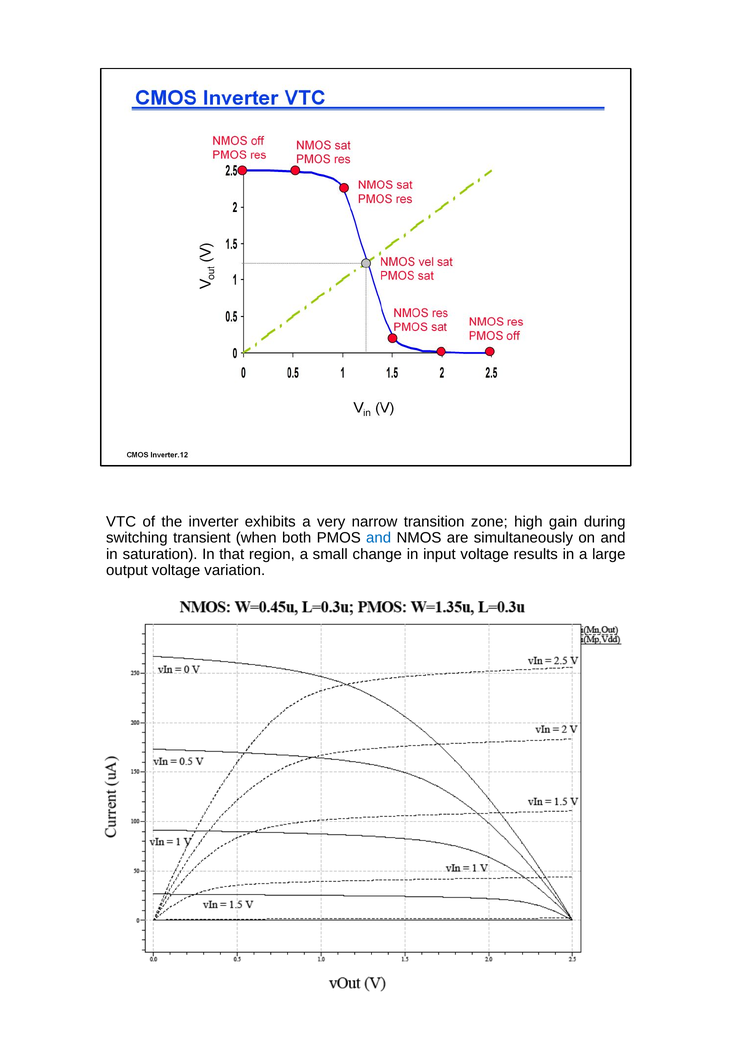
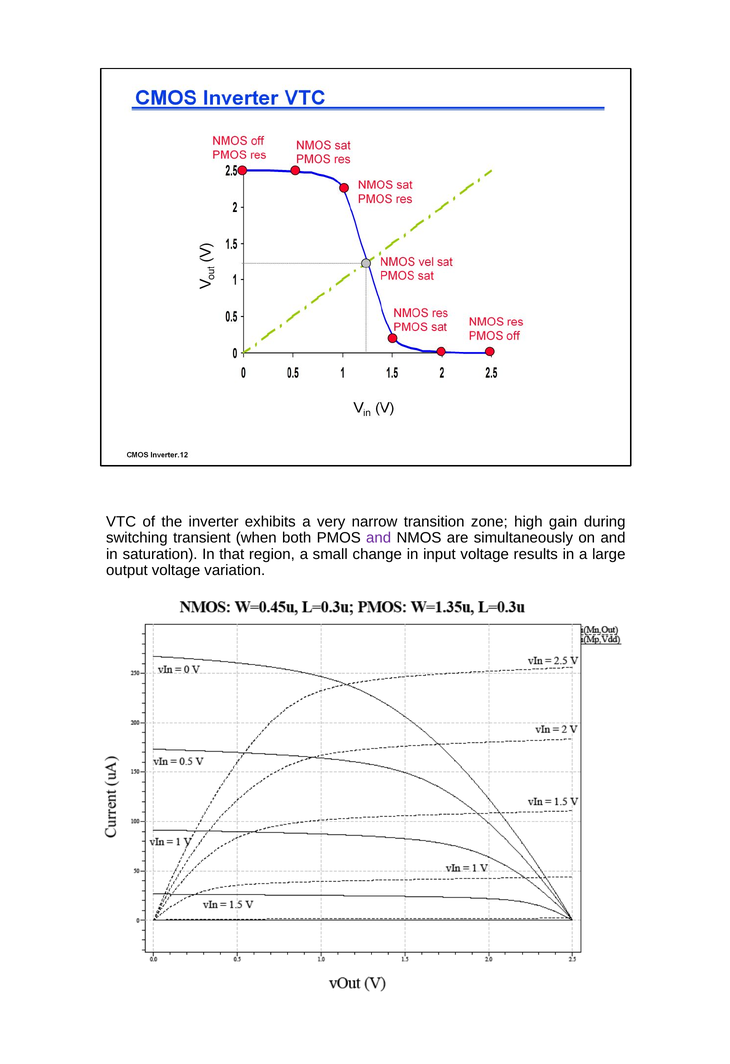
and colour: blue -> purple (379, 538)
